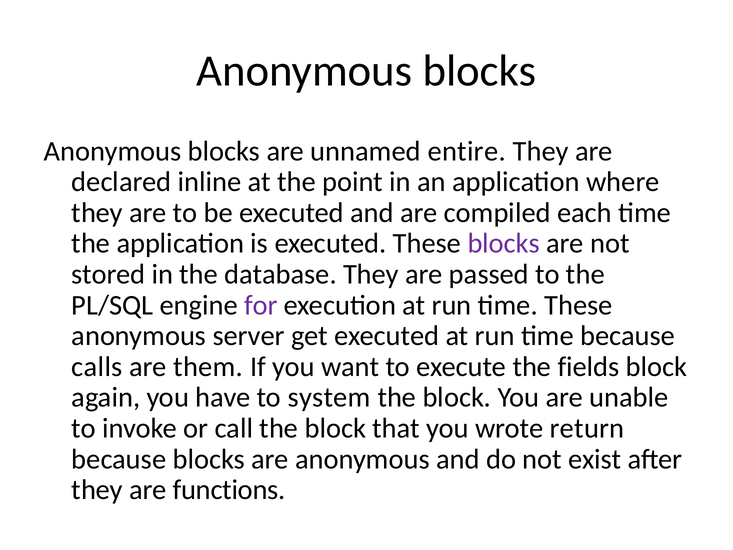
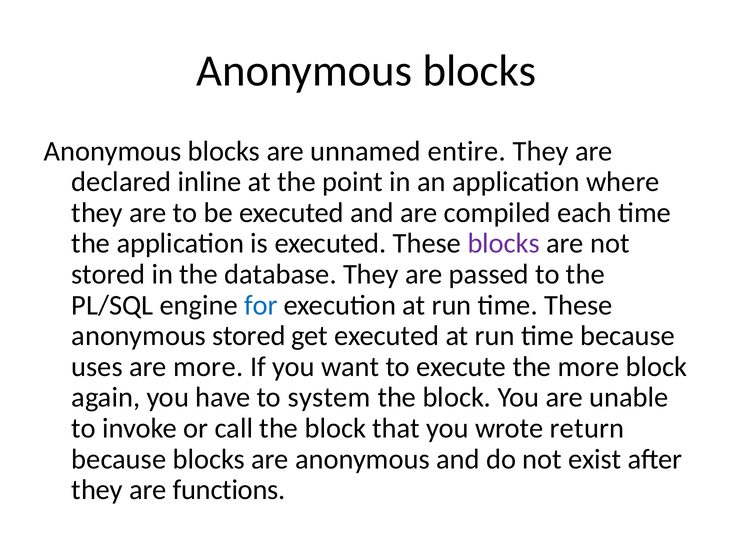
for colour: purple -> blue (261, 305)
anonymous server: server -> stored (249, 336)
calls: calls -> uses (97, 367)
are them: them -> more (208, 367)
the fields: fields -> more (588, 367)
